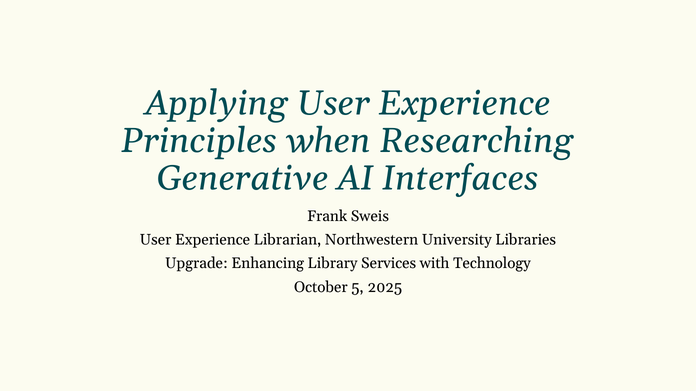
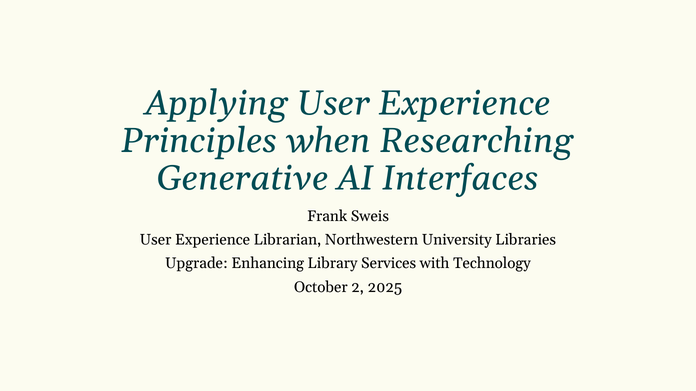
5: 5 -> 2 (358, 287)
